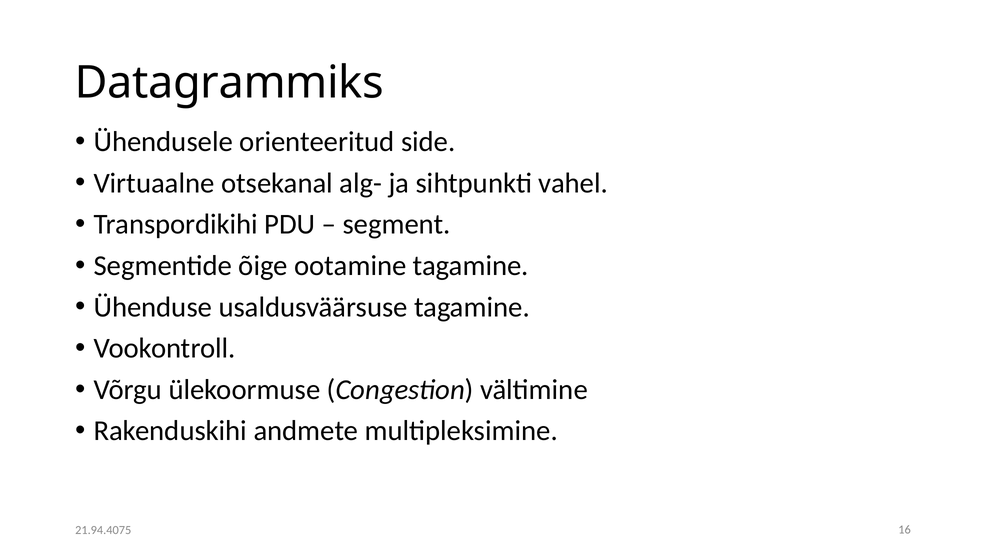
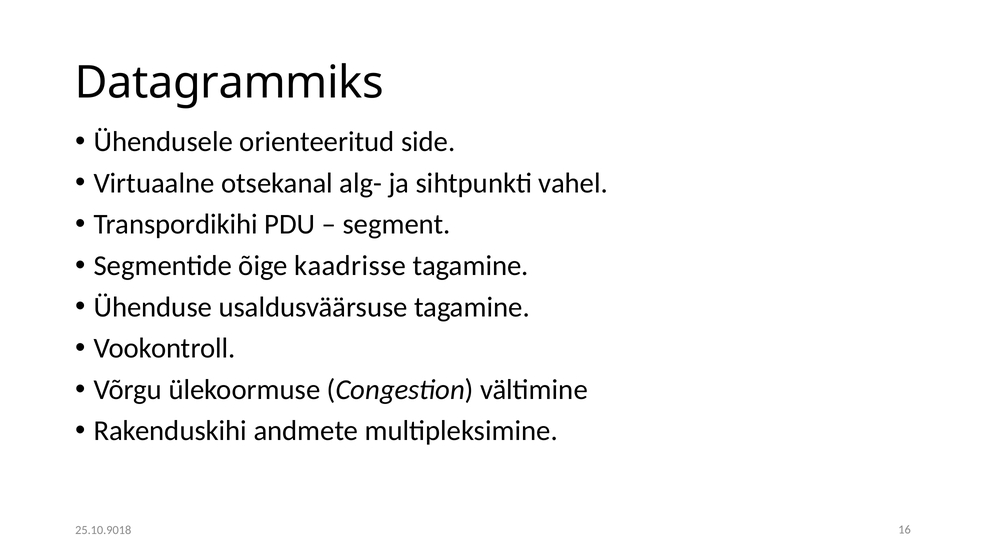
ootamine: ootamine -> kaadrisse (350, 266)
21.94.4075: 21.94.4075 -> 25.10.9018 (103, 530)
